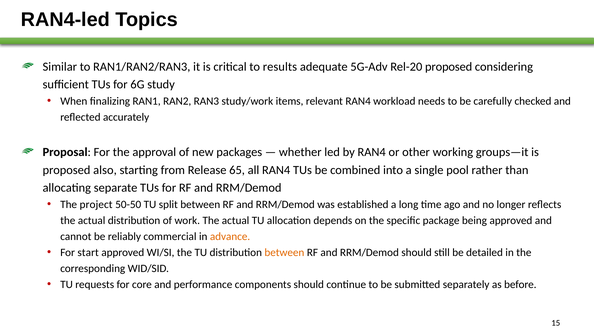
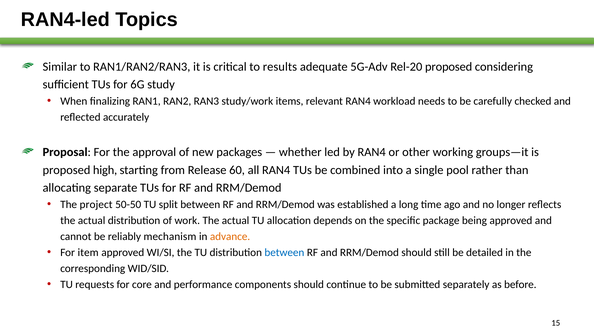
also: also -> high (105, 170)
65: 65 -> 60 (237, 170)
commercial: commercial -> mechanism (170, 237)
start: start -> item (88, 253)
between colour: orange -> blue (284, 253)
